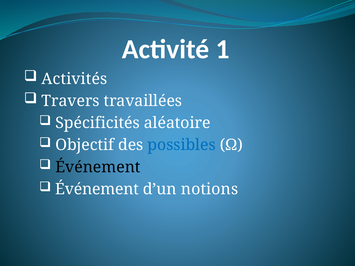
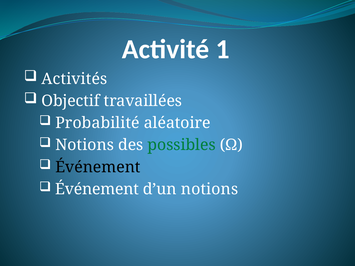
Travers: Travers -> Objectif (71, 101)
Spécificités: Spécificités -> Probabilité (98, 123)
Objectif: Objectif -> Notions (85, 145)
possibles colour: blue -> green (182, 145)
